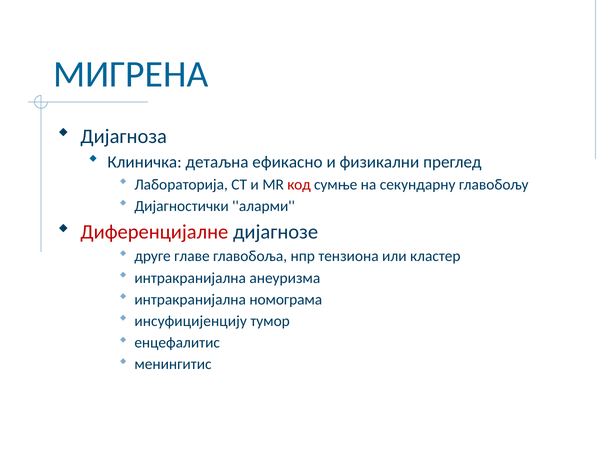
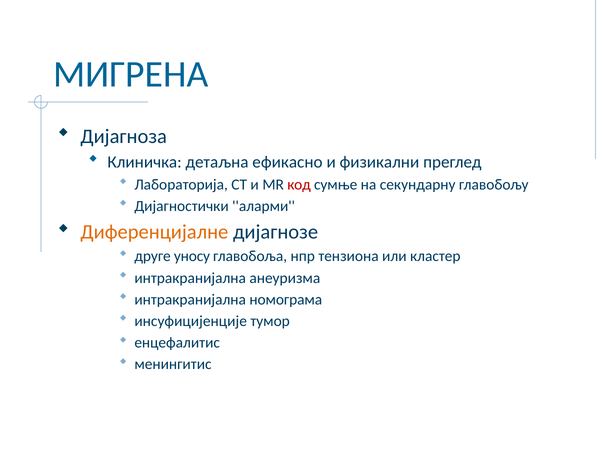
Диференцијалне colour: red -> orange (154, 232)
главе: главе -> уносу (192, 256)
инсуфицијенцију: инсуфицијенцију -> инсуфицијенције (191, 321)
